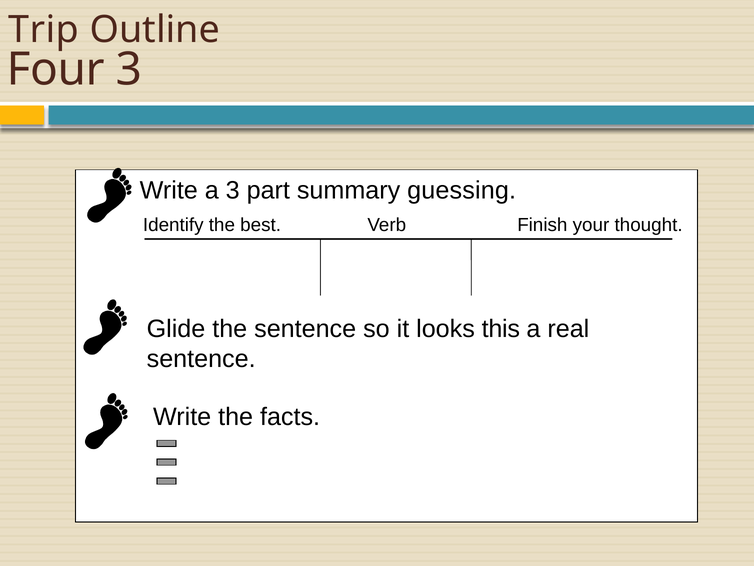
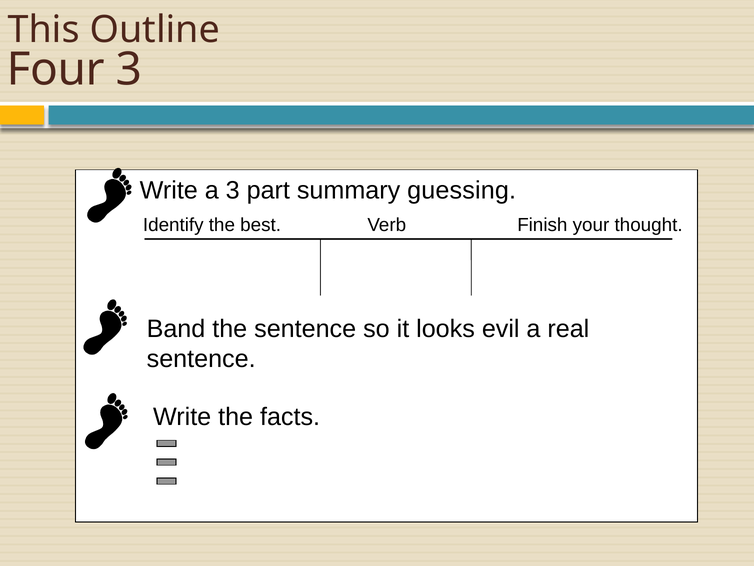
Trip: Trip -> This (44, 30)
Glide: Glide -> Band (176, 328)
this: this -> evil (501, 328)
